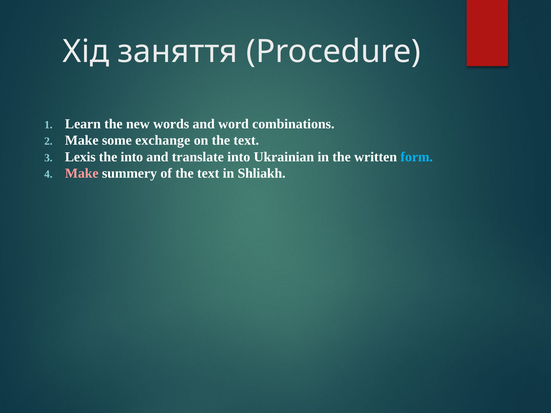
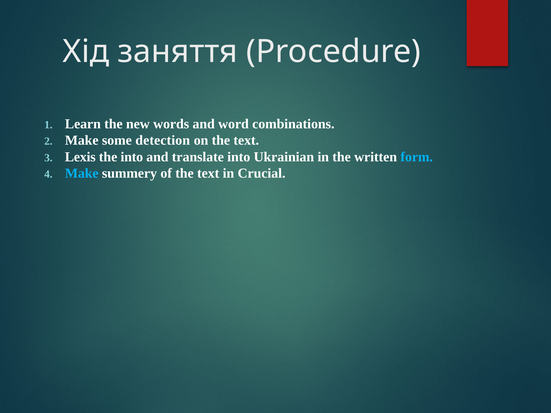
exchange: exchange -> detection (163, 140)
Make colour: pink -> light blue (82, 173)
Shliakh: Shliakh -> Crucial (262, 173)
